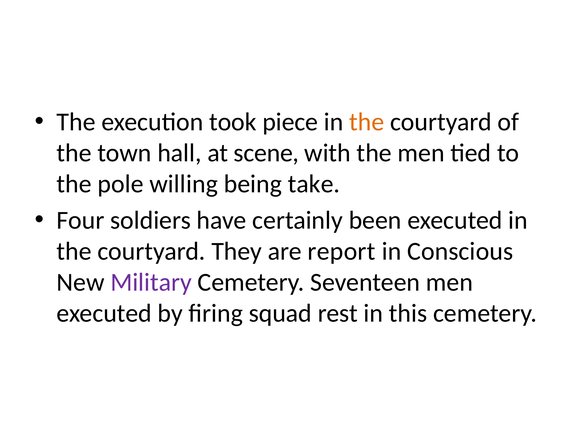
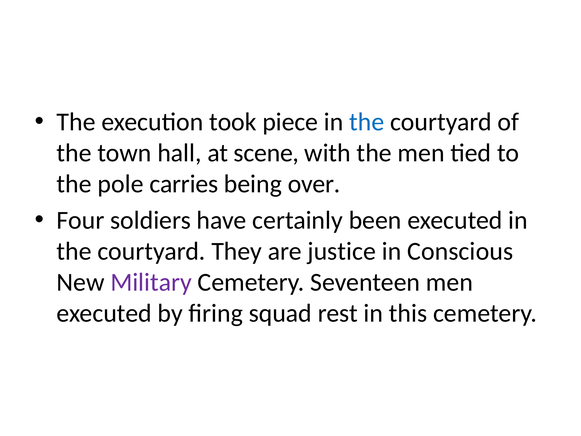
the colour: orange -> blue (367, 122)
willing: willing -> carries (184, 184)
take: take -> over (314, 184)
report: report -> justice (342, 251)
